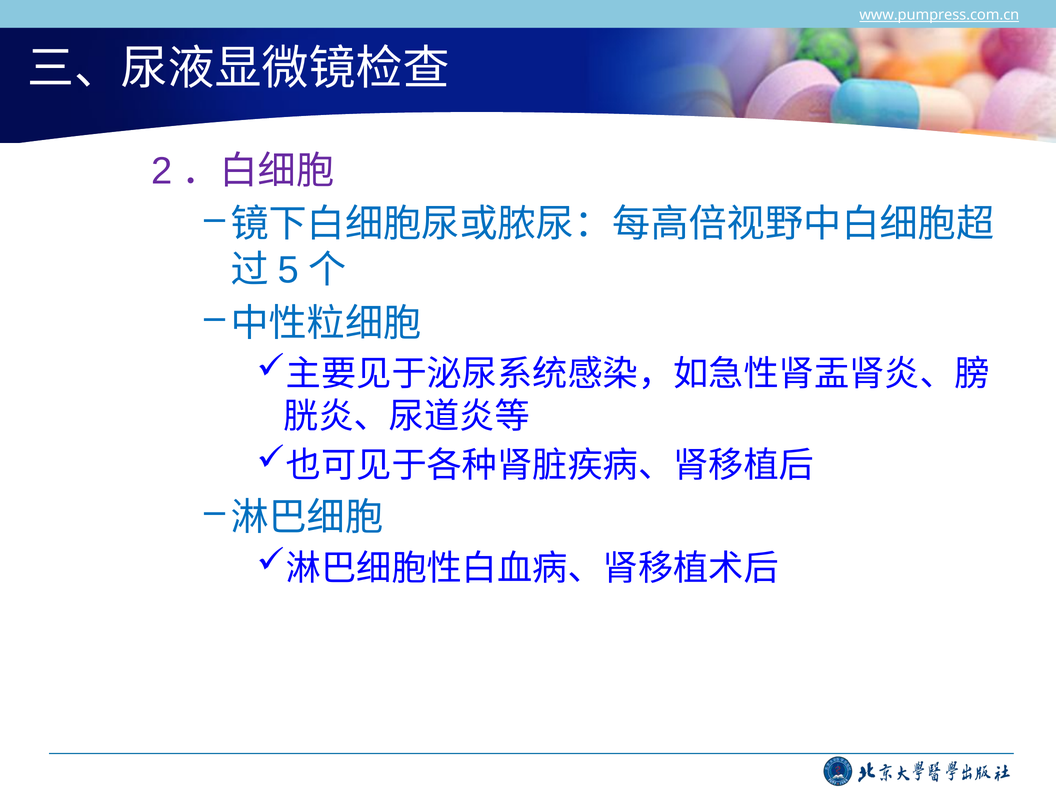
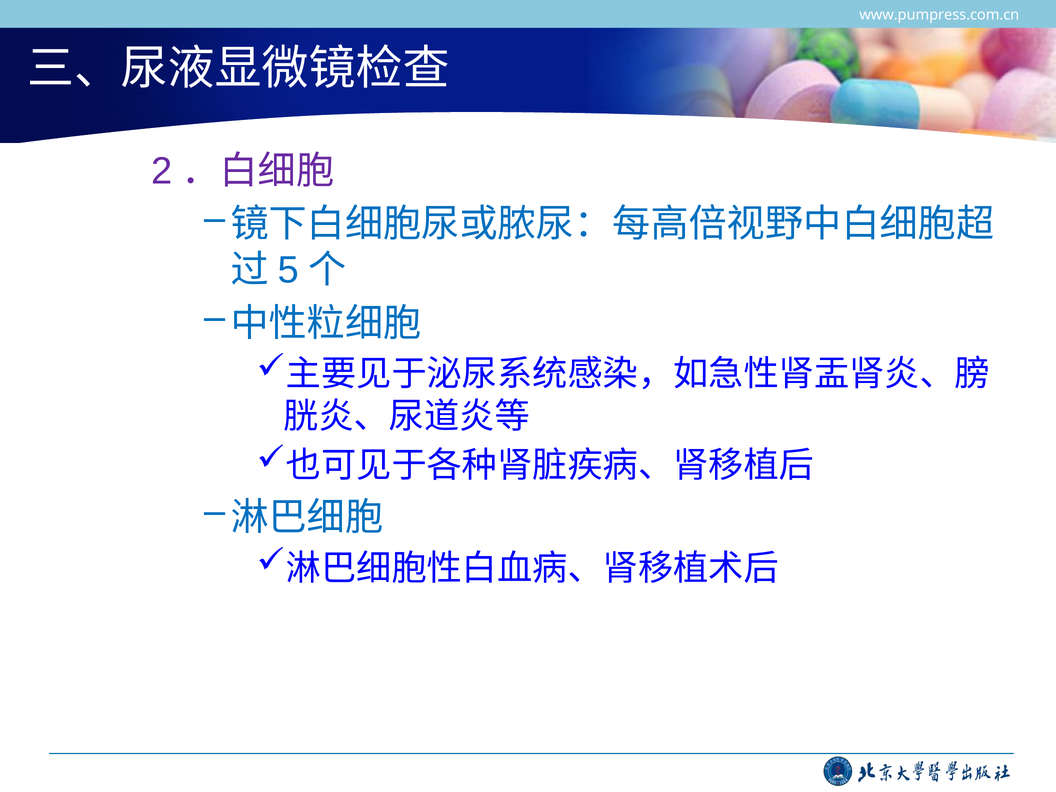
www.pumpress.com.cn underline: present -> none (939, 15)
